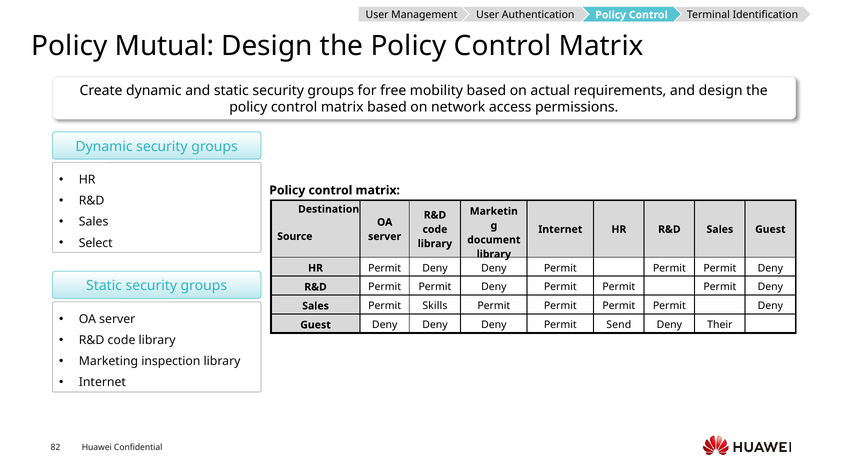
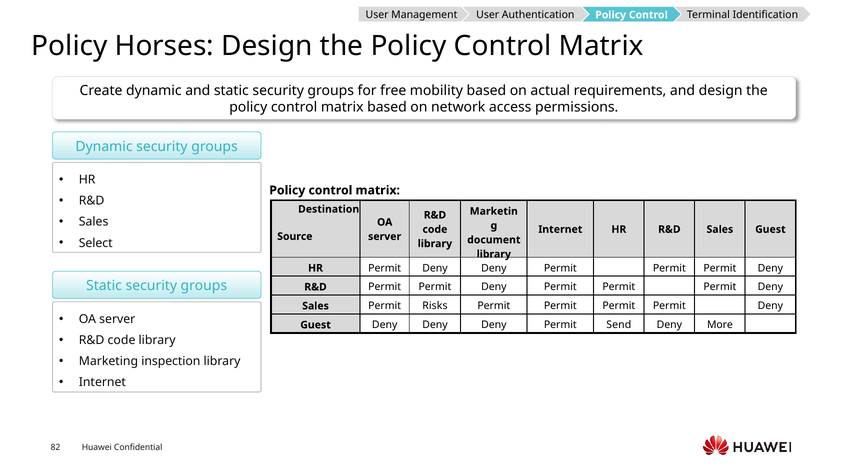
Mutual: Mutual -> Horses (164, 46)
Skills: Skills -> Risks (435, 306)
Their: Their -> More (720, 325)
